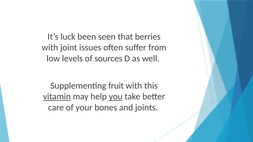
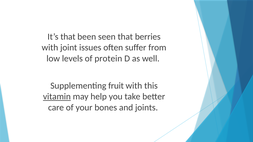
It’s luck: luck -> that (68, 37)
sources: sources -> protein (108, 59)
you underline: present -> none (116, 97)
